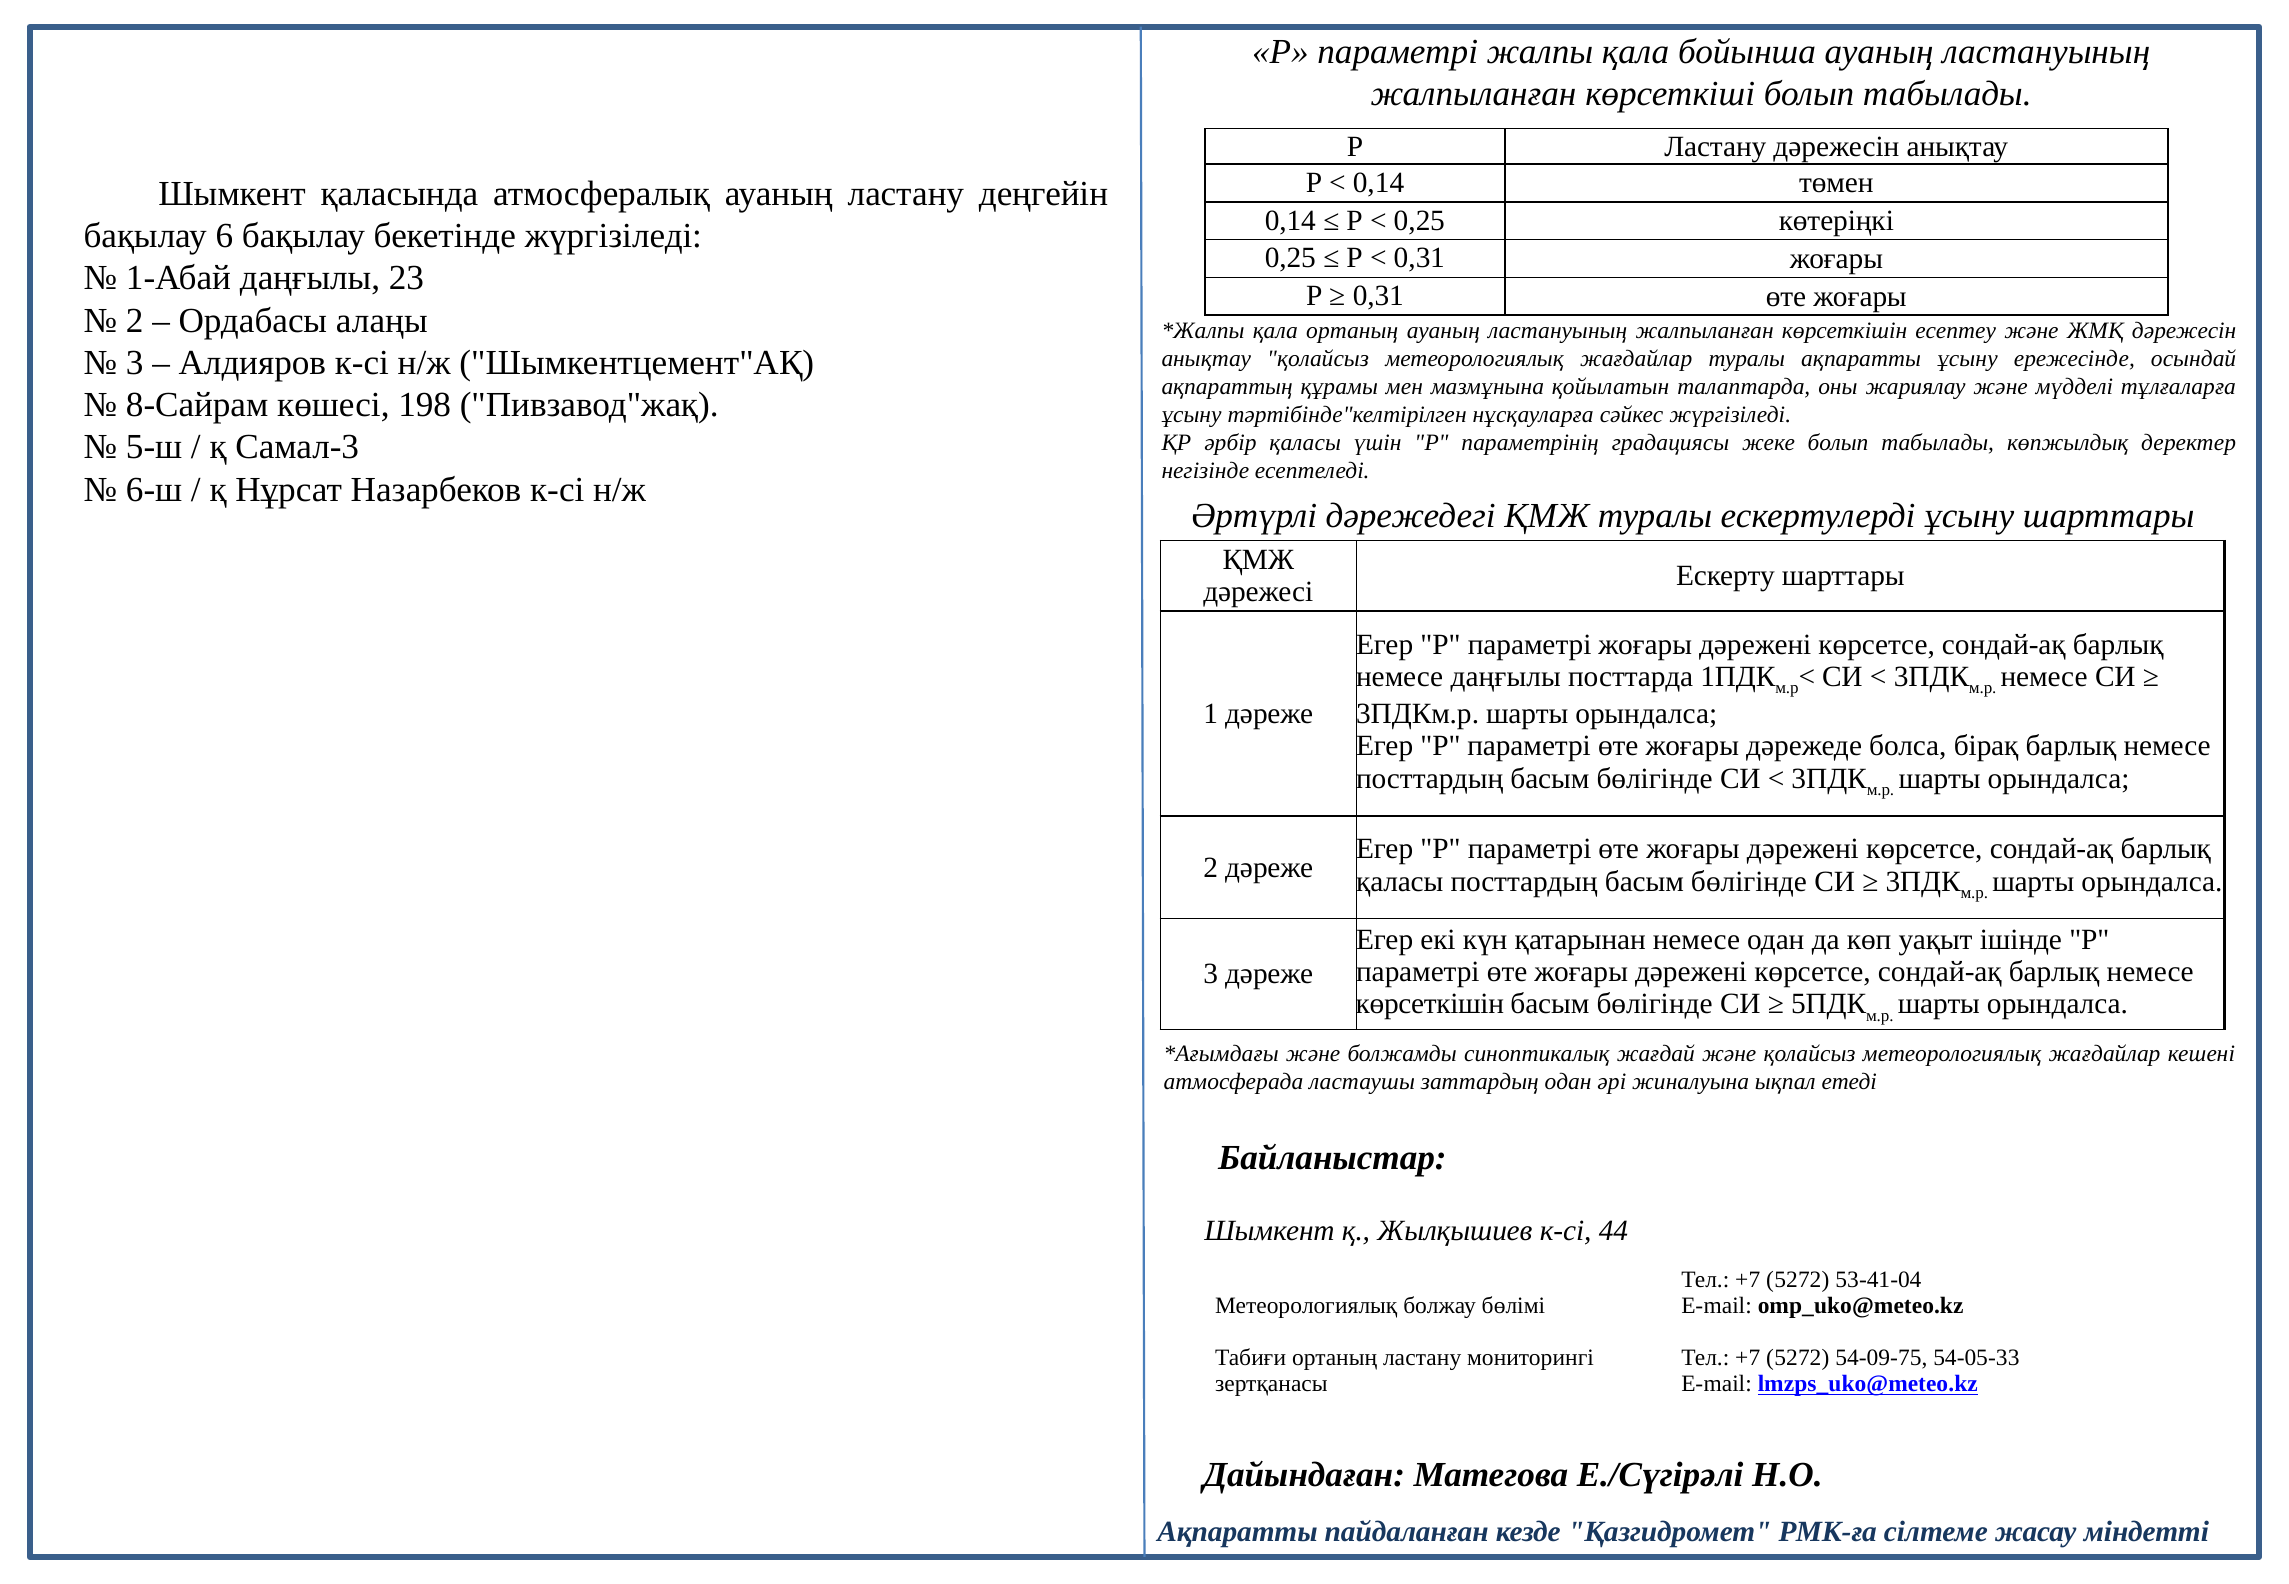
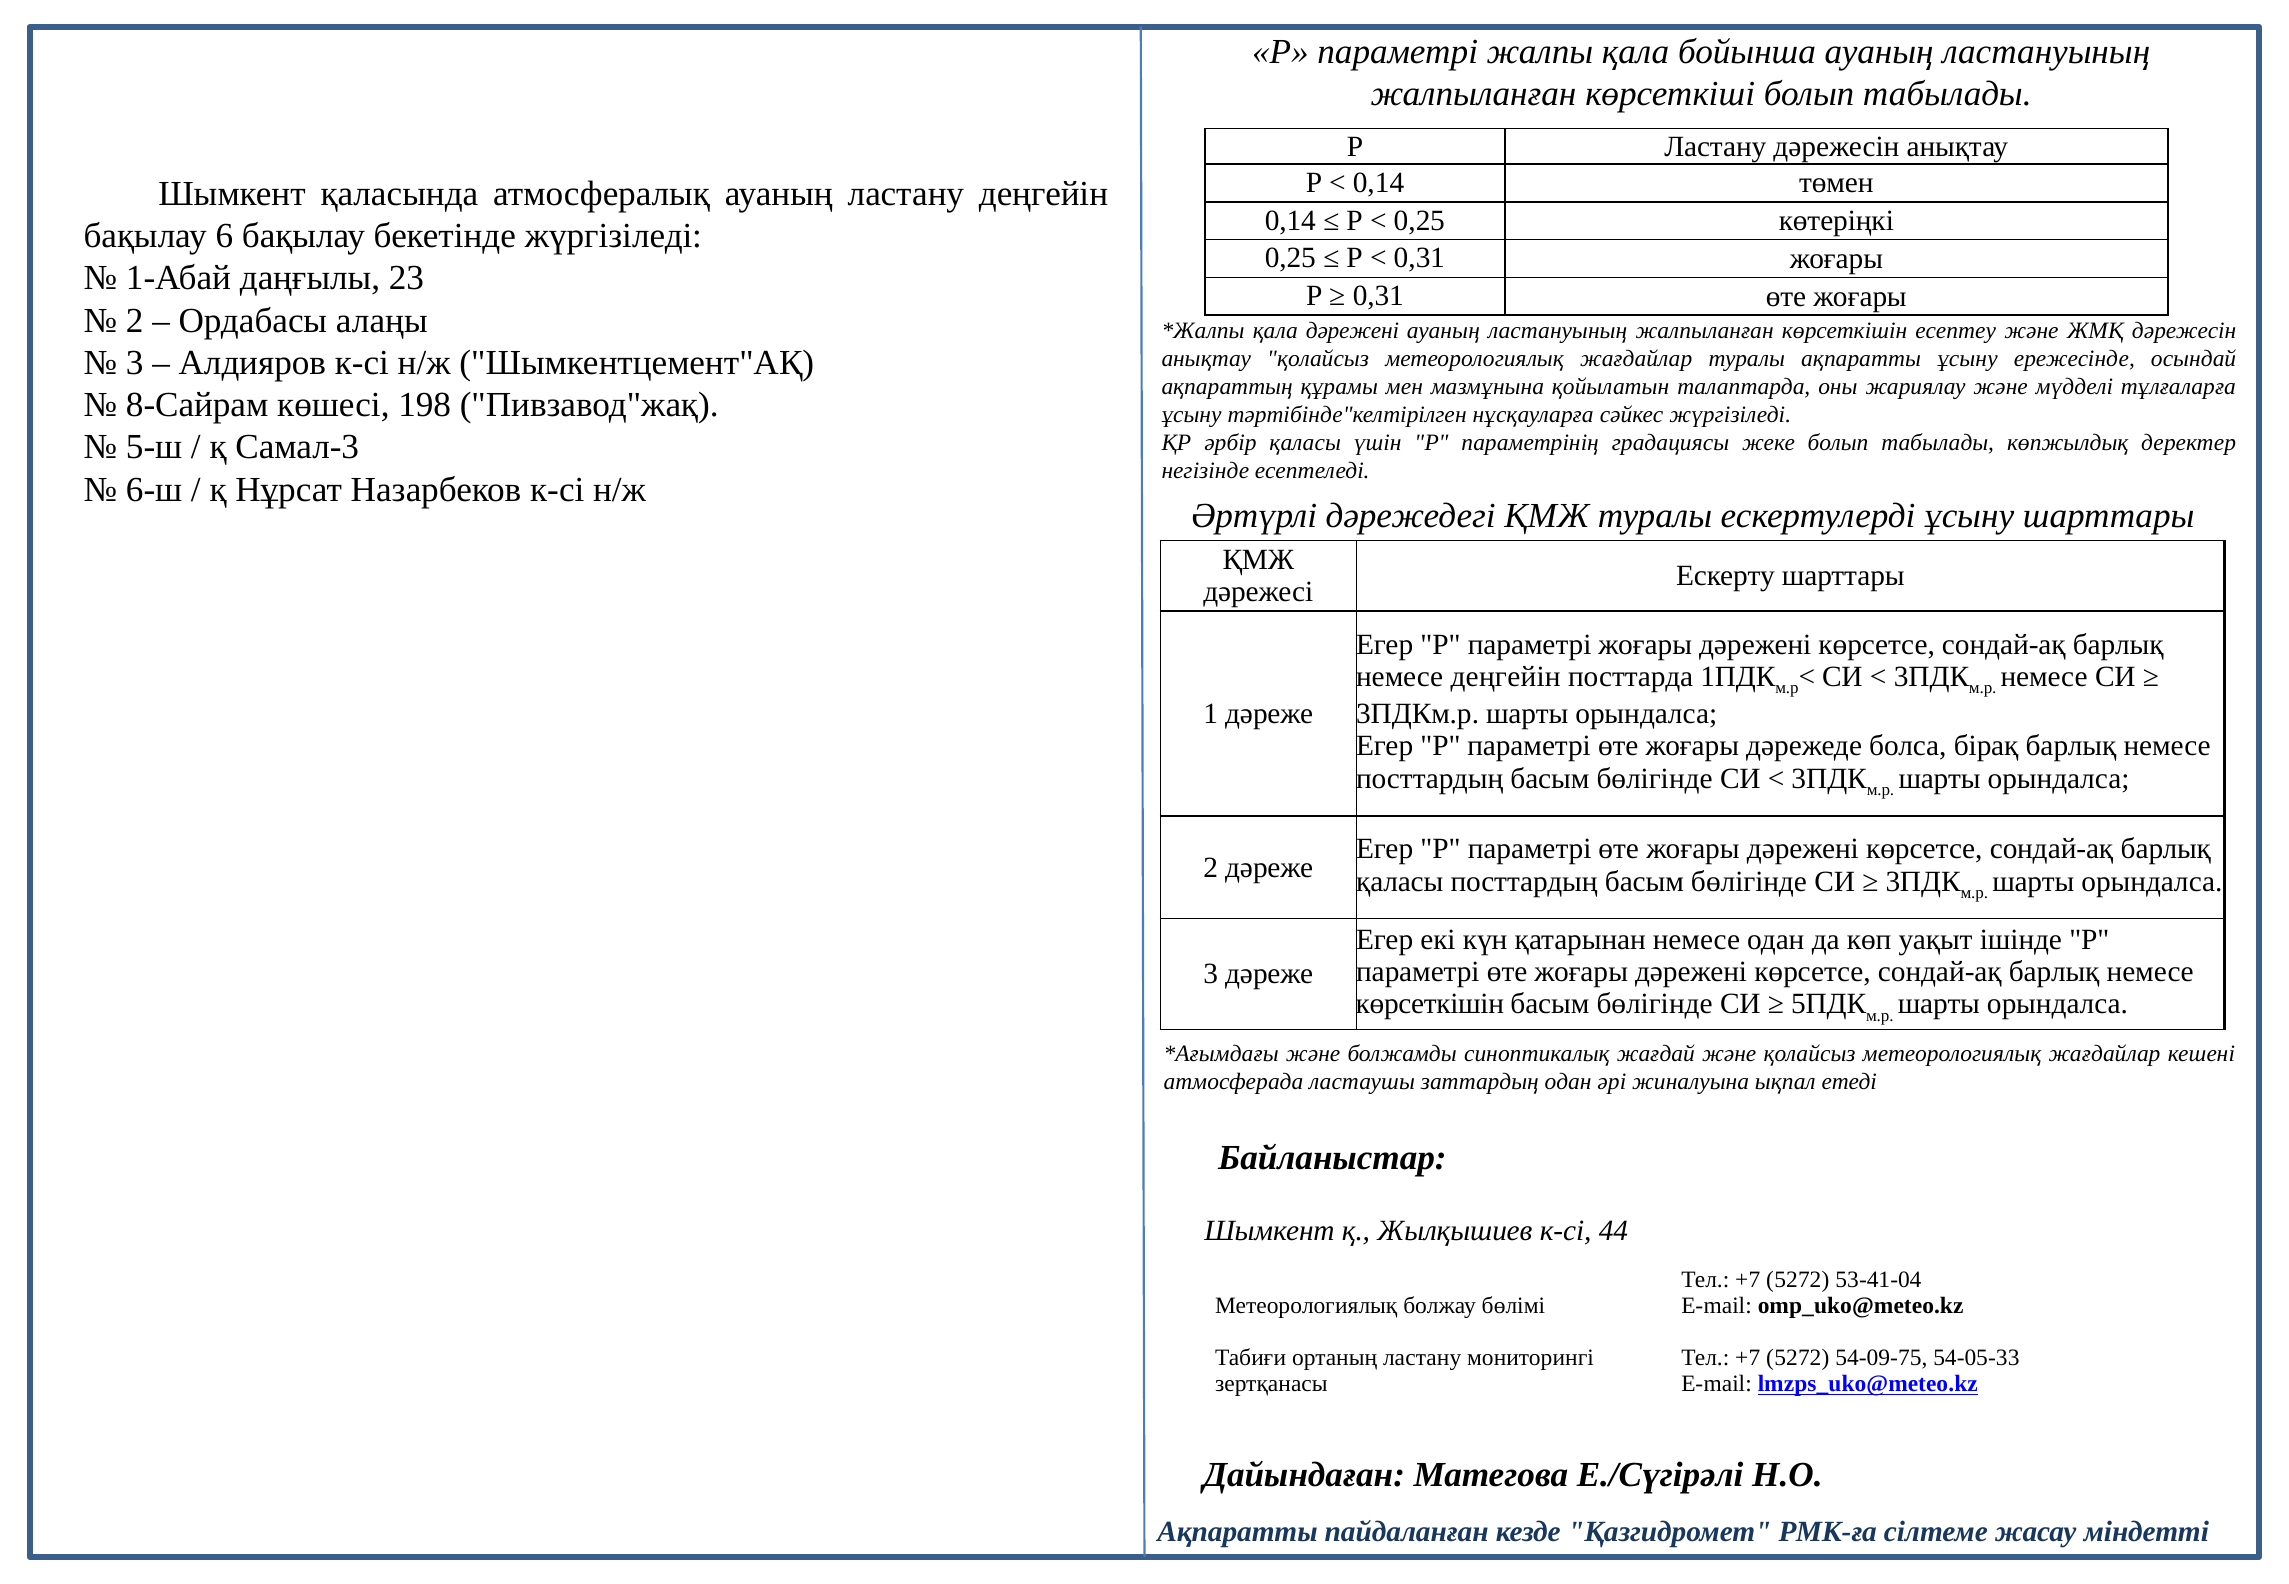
қала ортаның: ортаның -> дәрежені (1352, 330)
немесе даңғылы: даңғылы -> деңгейін (1506, 677)
